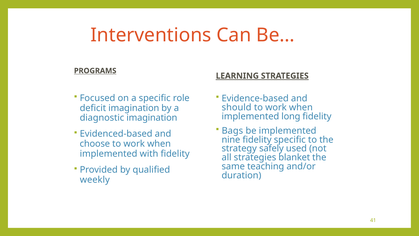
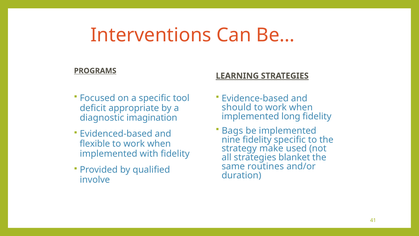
role: role -> tool (181, 98)
deficit imagination: imagination -> appropriate (134, 108)
choose: choose -> flexible (95, 144)
safely: safely -> make (271, 148)
teaching: teaching -> routines (266, 166)
weekly: weekly -> involve (95, 179)
